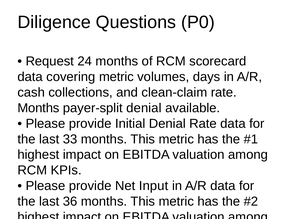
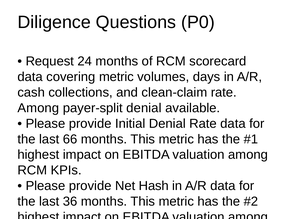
Months: Months -> Among (38, 108)
33: 33 -> 66 (70, 139)
Input: Input -> Hash (154, 186)
